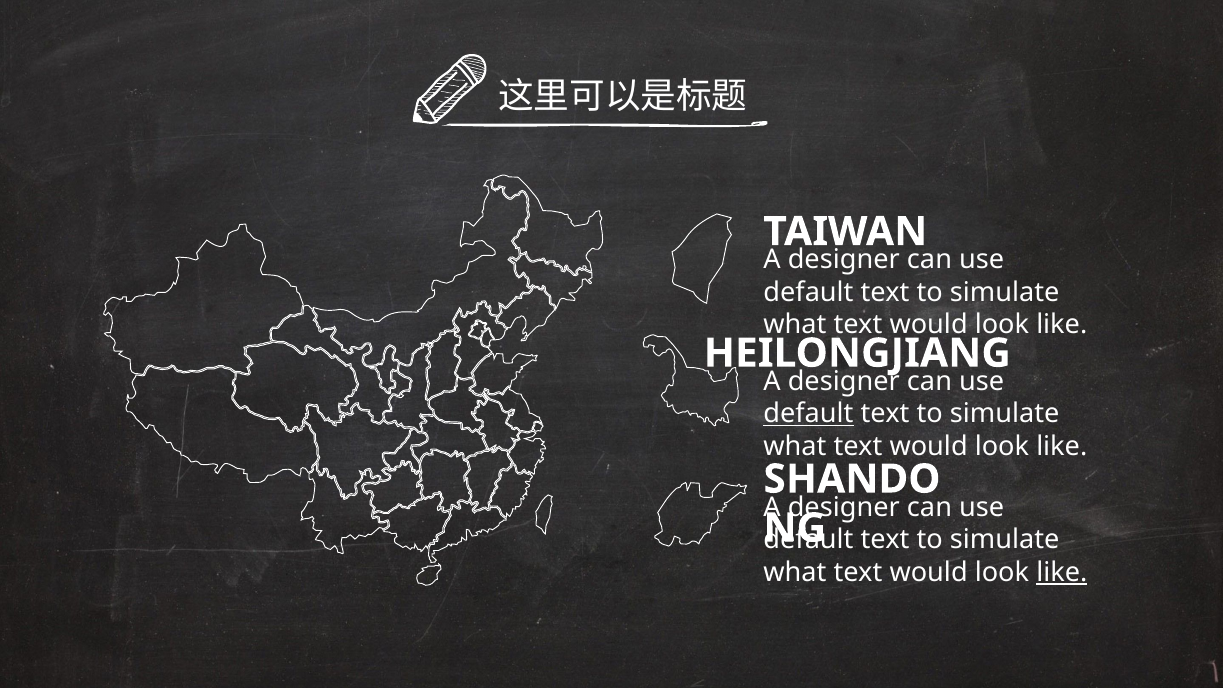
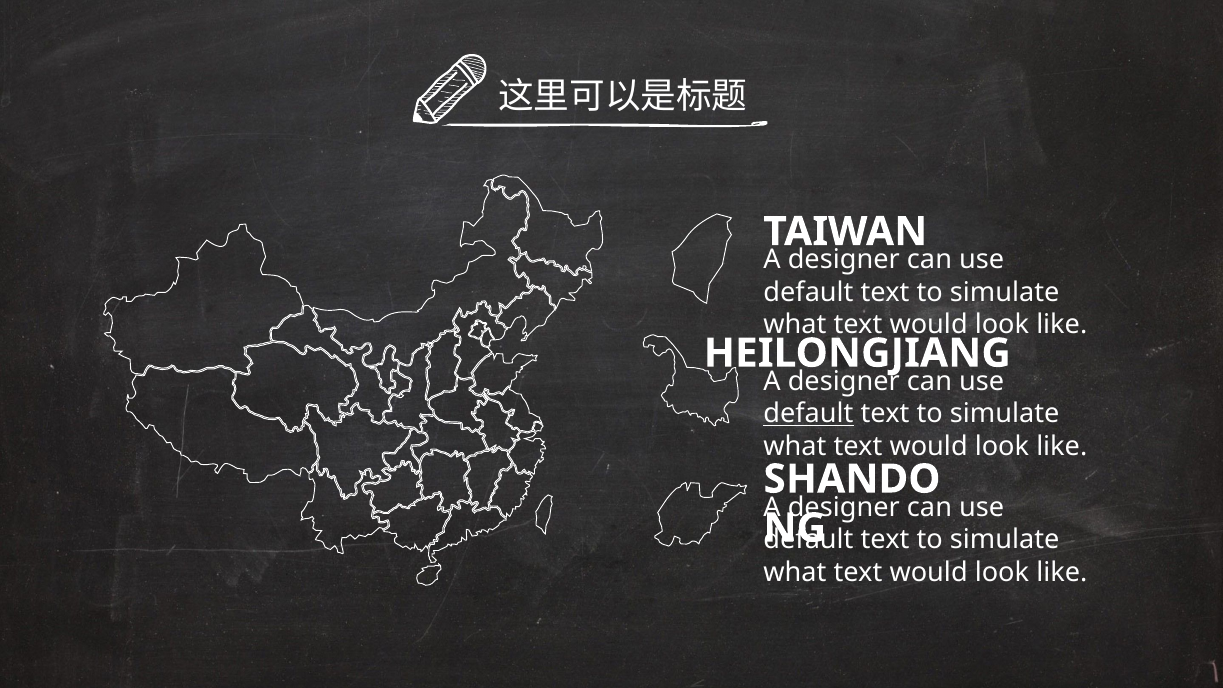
like underline: present -> none (1062, 572)
